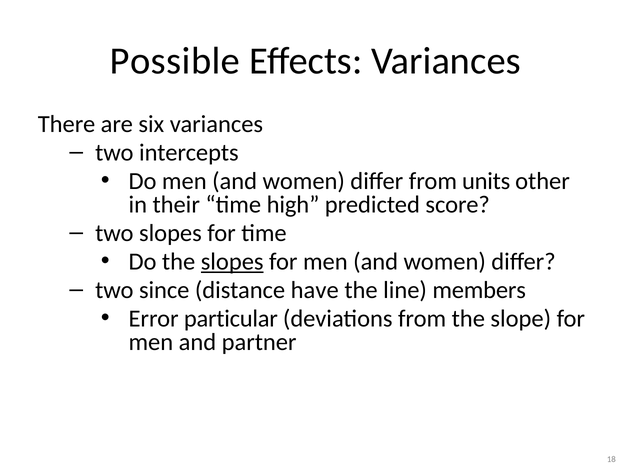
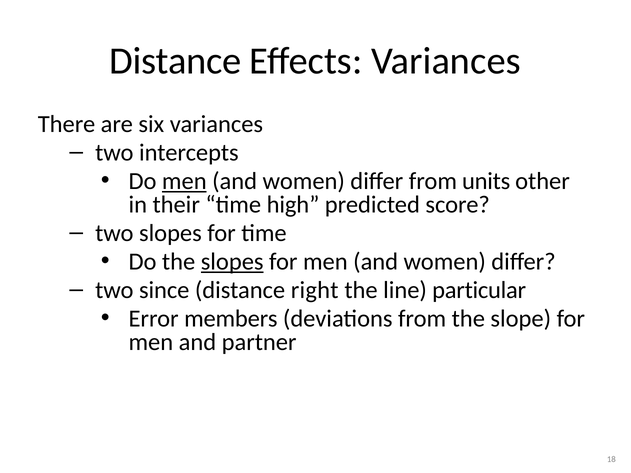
Possible: Possible -> Distance (175, 61)
men underline: none -> present (184, 181)
have: have -> right (315, 290)
members: members -> particular (479, 290)
particular: particular -> members (231, 319)
